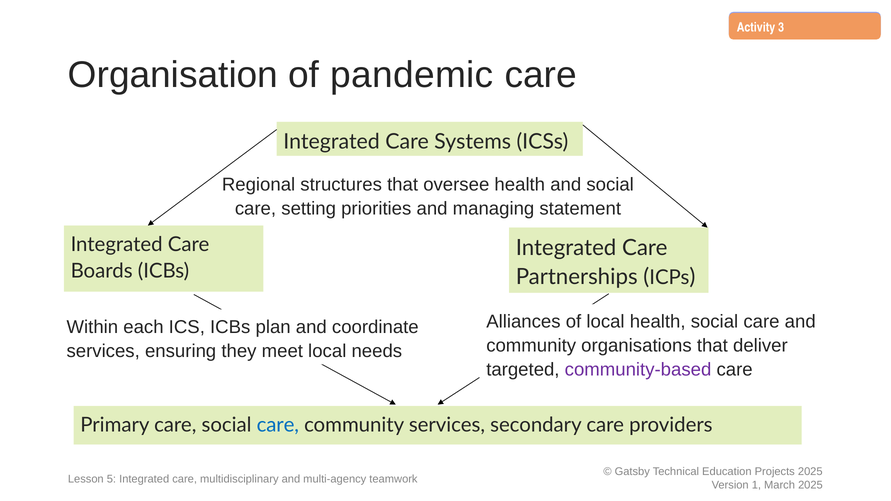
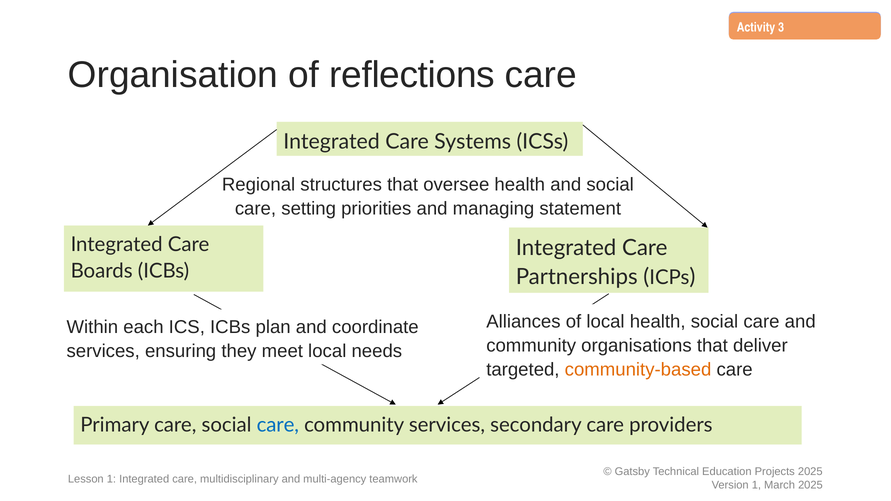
pandemic: pandemic -> reflections (412, 75)
community-based colour: purple -> orange (638, 370)
Lesson 5: 5 -> 1 (111, 479)
